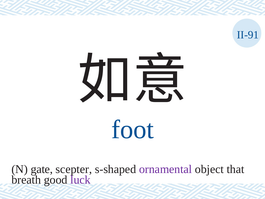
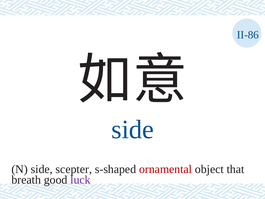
II-91: II-91 -> II-86 (248, 35)
foot: foot -> side (133, 129)
N gate: gate -> side (42, 169)
ornamental colour: purple -> red (166, 169)
